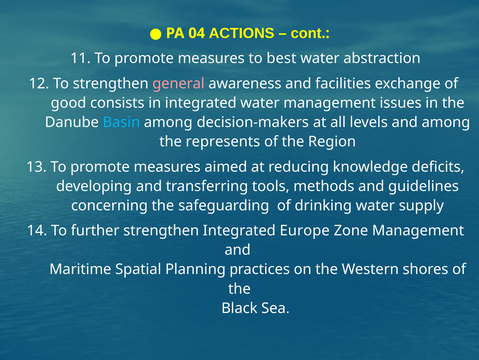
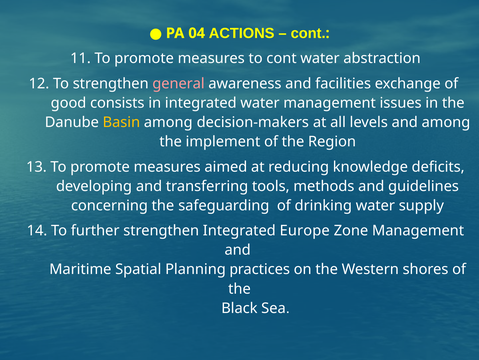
to best: best -> cont (282, 58)
Basin colour: light blue -> yellow (121, 122)
represents: represents -> implement (223, 141)
